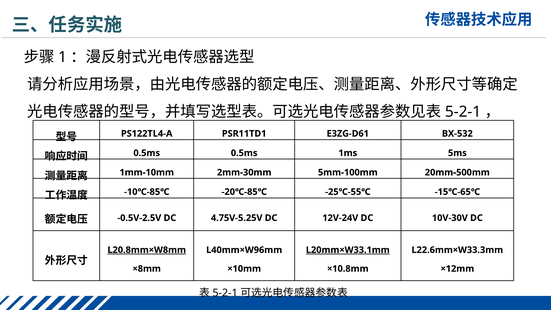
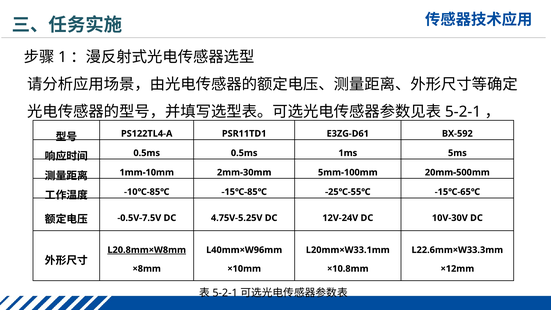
BX-532: BX-532 -> BX-592 (457, 134)
-20℃-85℃: -20℃-85℃ -> -15℃-85℃ (244, 192)
-0.5V-2.5V: -0.5V-2.5V -> -0.5V-7.5V (139, 218)
L20mm×W33.1mm underline: present -> none (348, 250)
